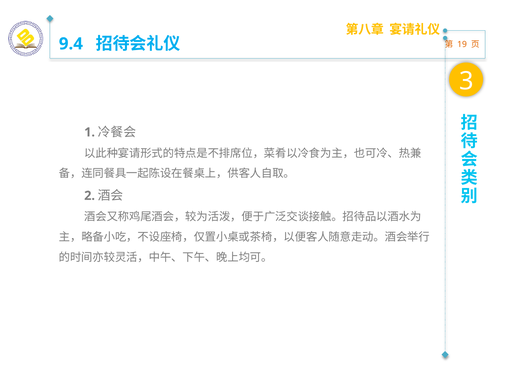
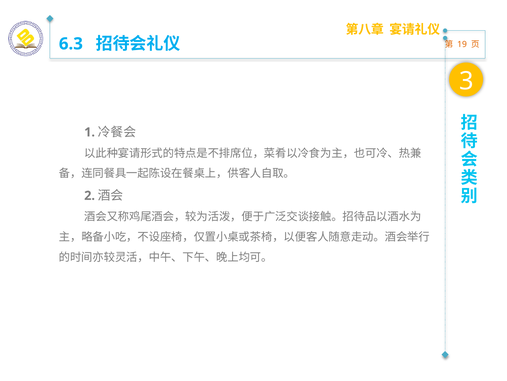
9.4: 9.4 -> 6.3 (71, 44)
